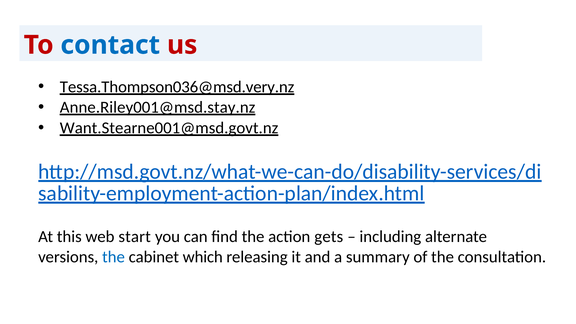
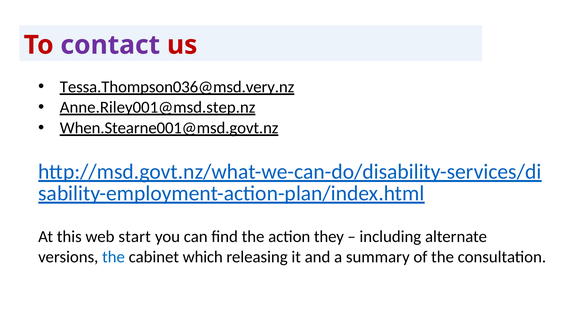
contact colour: blue -> purple (110, 45)
Anne.Riley001@msd.stay.nz: Anne.Riley001@msd.stay.nz -> Anne.Riley001@msd.step.nz (158, 107)
Want.Stearne001@msd.govt.nz: Want.Stearne001@msd.govt.nz -> When.Stearne001@msd.govt.nz (169, 128)
gets: gets -> they (329, 237)
